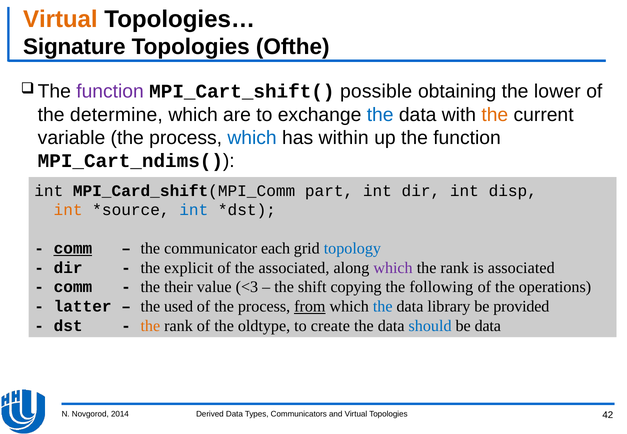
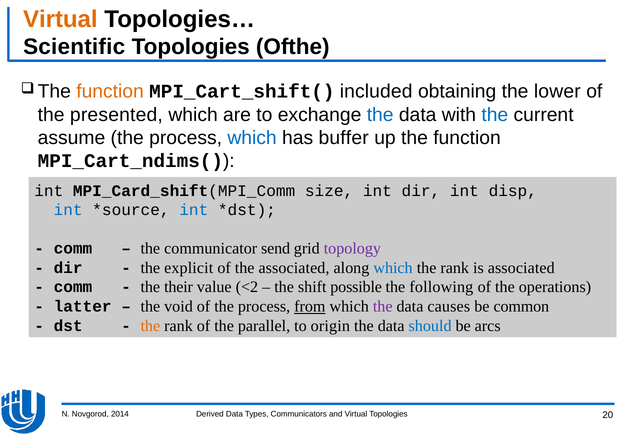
Signature: Signature -> Scientific (74, 47)
function colour: purple -> orange (110, 92)
possible: possible -> included (376, 92)
determine: determine -> presented (116, 115)
the colour: orange -> blue (495, 115)
variable: variable -> assume (72, 138)
within: within -> buffer (344, 138)
part: part -> size (329, 191)
int colour: orange -> blue (68, 210)
comm underline: present -> none (73, 249)
each: each -> send (276, 249)
topology colour: blue -> purple (352, 249)
which colour: purple -> blue (393, 268)
<3: <3 -> <2 (247, 287)
copying: copying -> possible (356, 287)
used: used -> void (178, 307)
the colour: blue -> purple (383, 307)
library: library -> causes (449, 307)
provided: provided -> common (521, 307)
oldtype: oldtype -> parallel (264, 326)
create: create -> origin (330, 326)
be data: data -> arcs (488, 326)
42: 42 -> 20 (608, 415)
